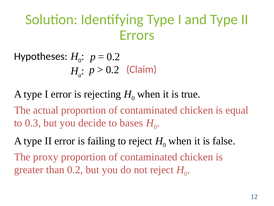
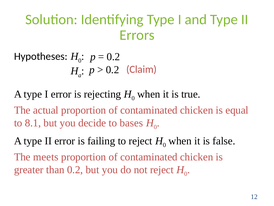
0.3: 0.3 -> 8.1 (33, 123)
proxy: proxy -> meets (46, 157)
